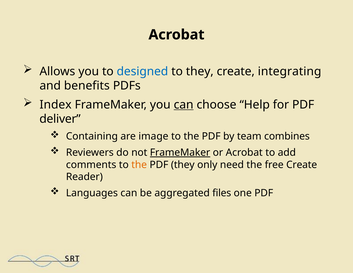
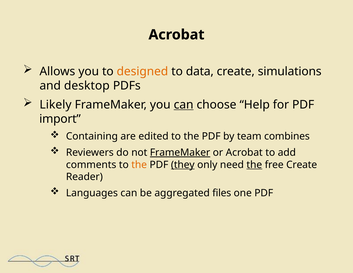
designed colour: blue -> orange (142, 71)
to they: they -> data (200, 71)
integrating: integrating -> simulations (290, 71)
benefits: benefits -> desktop (87, 86)
Index: Index -> Likely (56, 105)
deliver: deliver -> import (60, 119)
image: image -> edited (153, 136)
they underline: none -> present (183, 165)
the underline: none -> present (254, 165)
